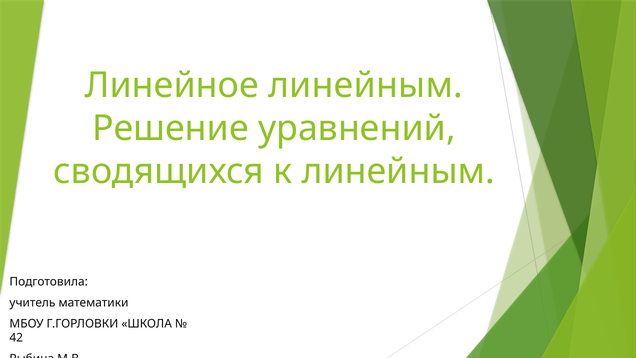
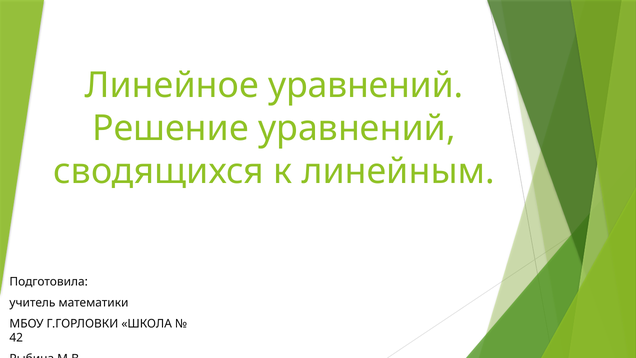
Линейное линейным: линейным -> уравнений (366, 86)
